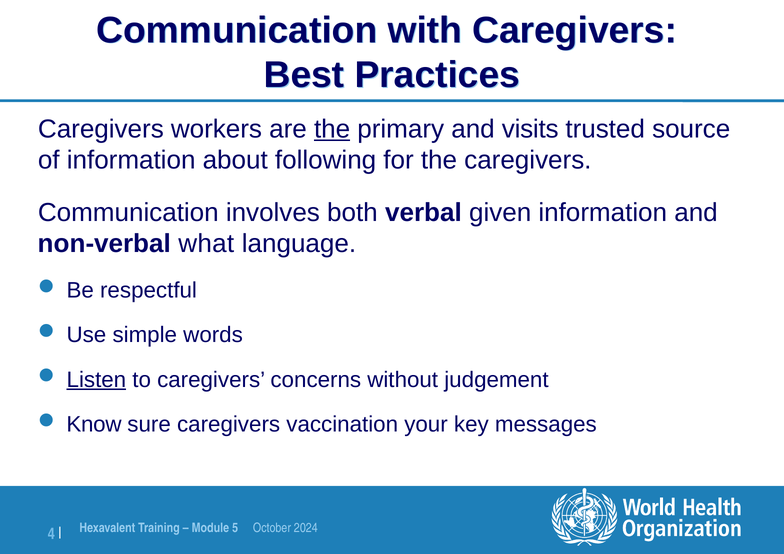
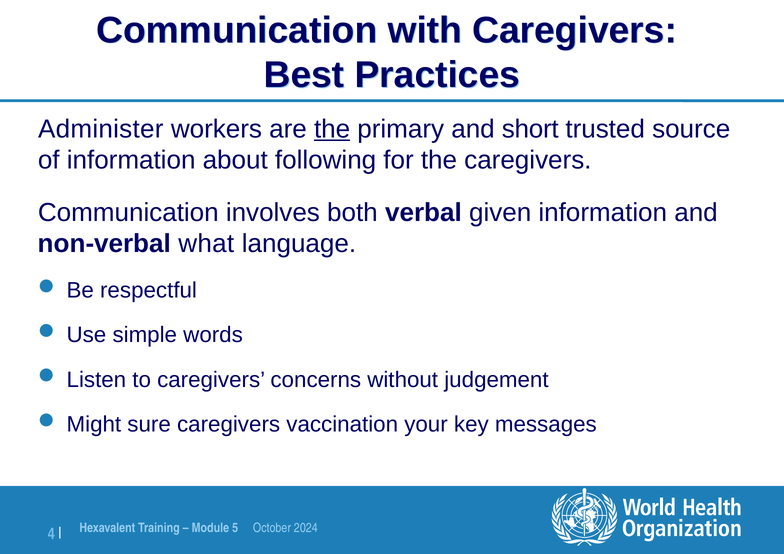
Caregivers: Caregivers -> Administer (101, 129)
visits: visits -> short (530, 129)
Listen underline: present -> none (96, 380)
Know: Know -> Might (94, 425)
